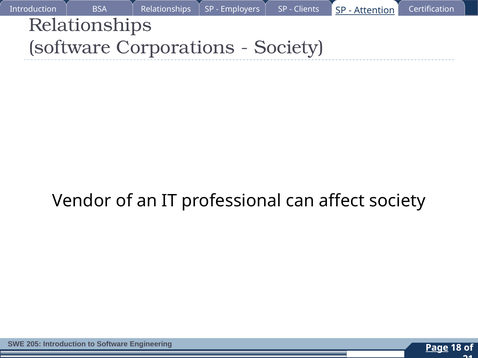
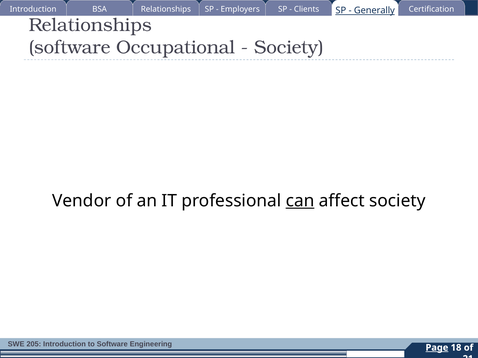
Attention: Attention -> Generally (374, 10)
Corporations: Corporations -> Occupational (176, 47)
can underline: none -> present (300, 201)
